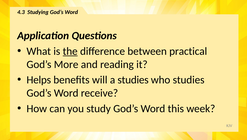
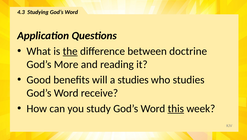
practical: practical -> doctrine (188, 51)
Helps: Helps -> Good (39, 80)
this underline: none -> present (176, 108)
